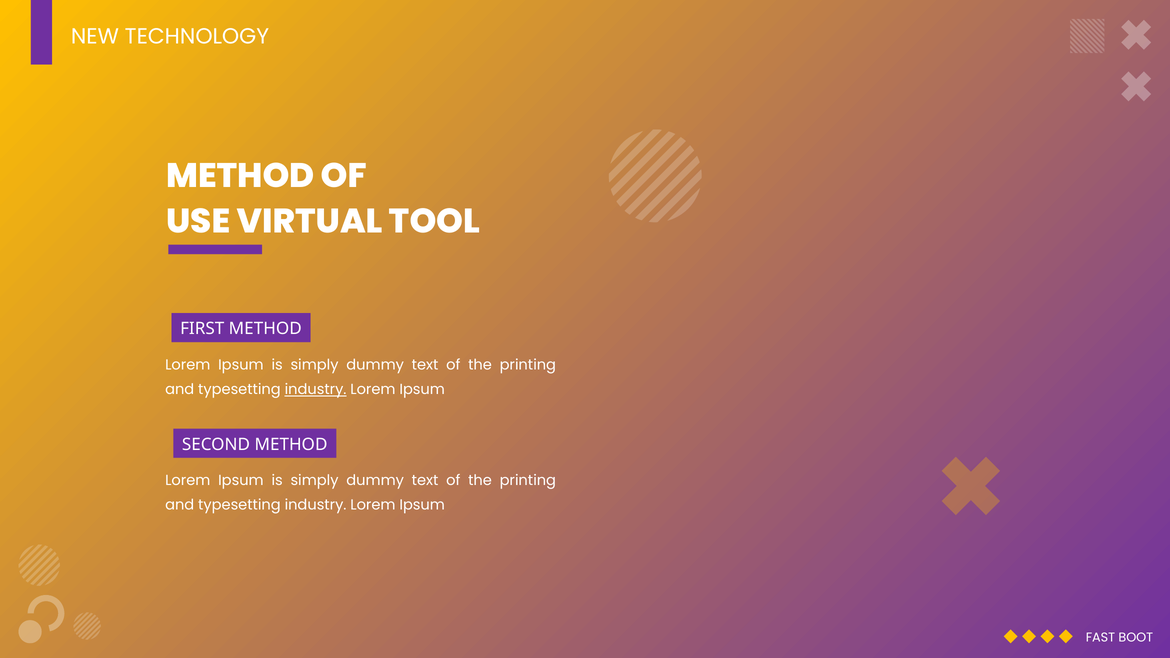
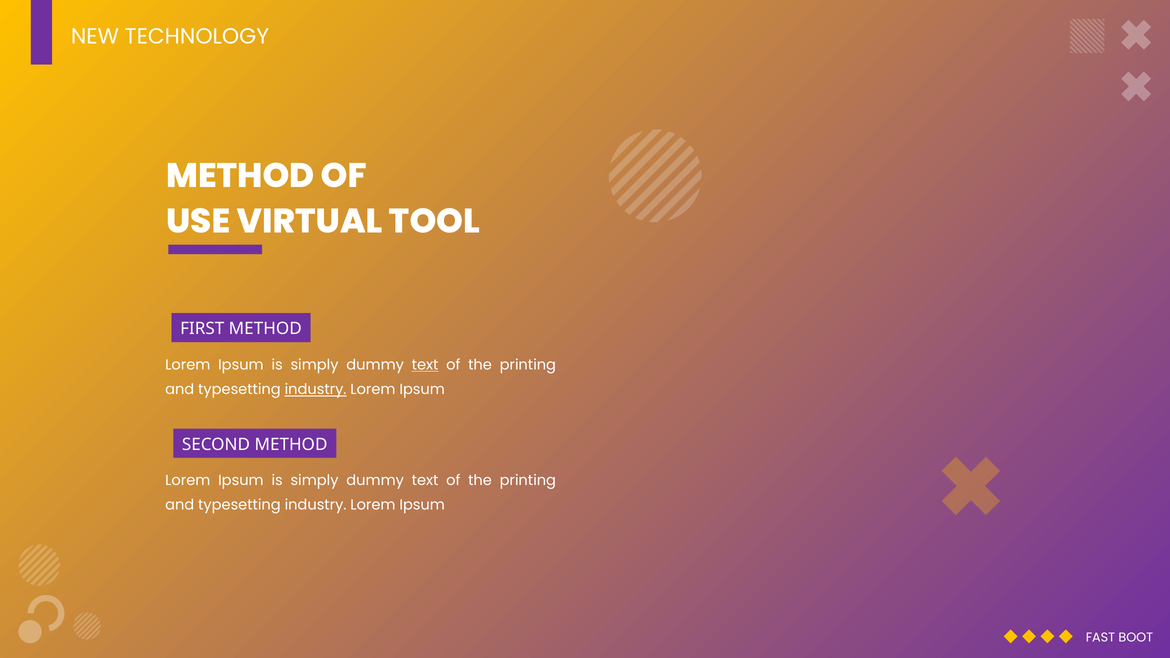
text underline: none -> present (425, 365)
